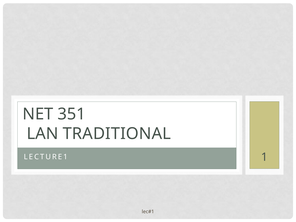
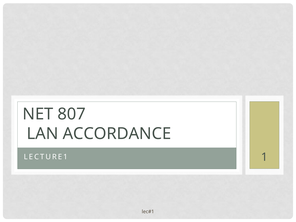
351: 351 -> 807 (72, 114)
TRADITIONAL: TRADITIONAL -> ACCORDANCE (117, 134)
